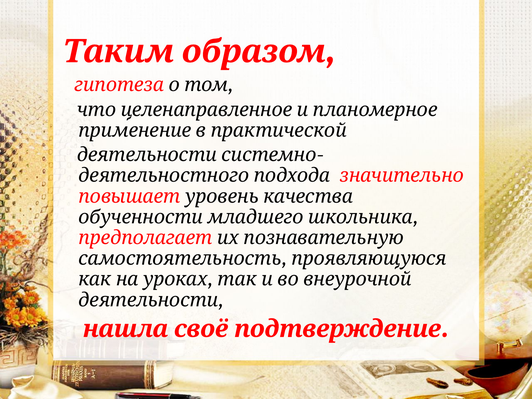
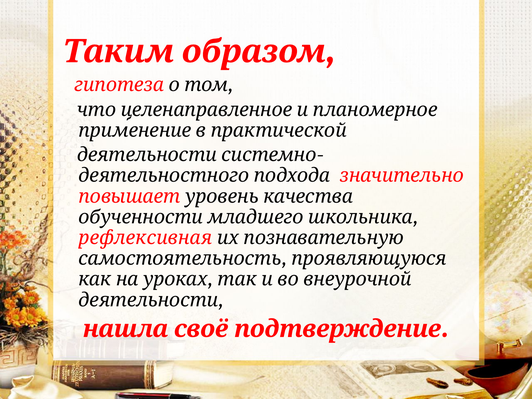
предполагает: предполагает -> рефлексивная (145, 238)
